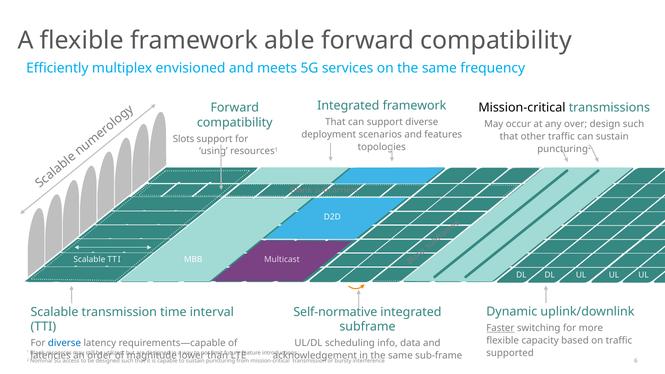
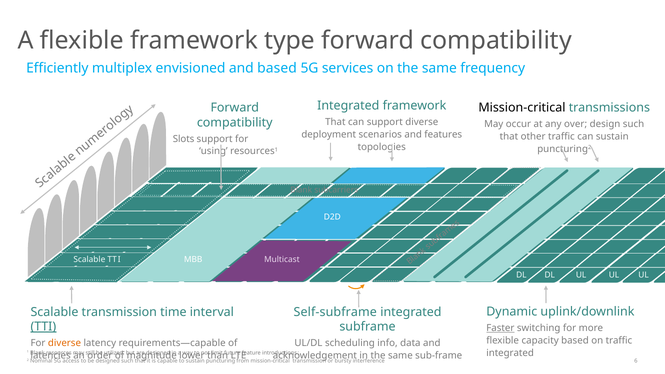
able: able -> type (290, 41)
and meets: meets -> based (277, 68)
Self-normative: Self-normative -> Self-subframe (335, 312)
TTI underline: none -> present (43, 327)
diverse colour: blue -> orange (64, 343)
supported: supported -> integrated (510, 353)
